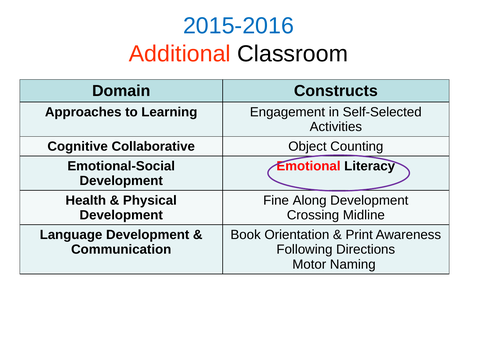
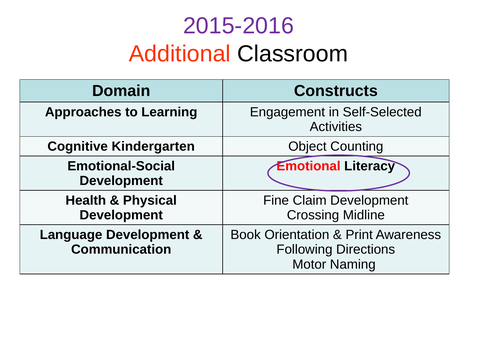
2015-2016 colour: blue -> purple (239, 26)
Collaborative: Collaborative -> Kindergarten (153, 146)
Along: Along -> Claim (310, 200)
